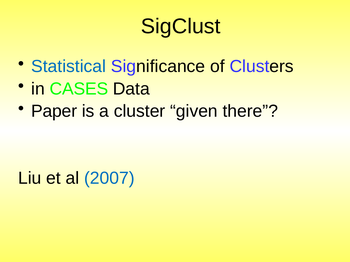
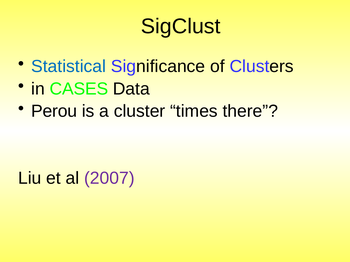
Paper: Paper -> Perou (54, 111)
given: given -> times (194, 111)
2007 colour: blue -> purple (109, 179)
